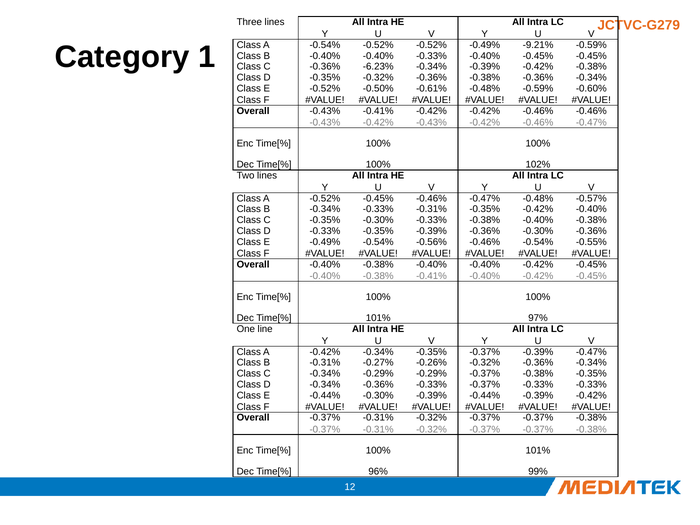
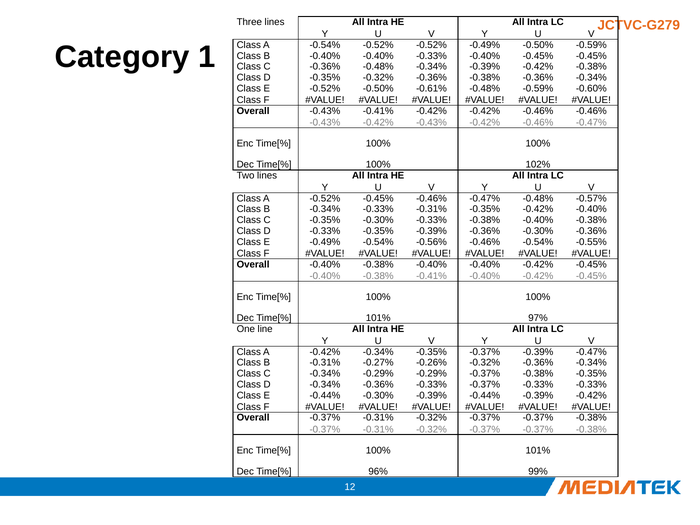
-0.49% -9.21%: -9.21% -> -0.50% (538, 45)
-0.36% -6.23%: -6.23% -> -0.48% (378, 67)
